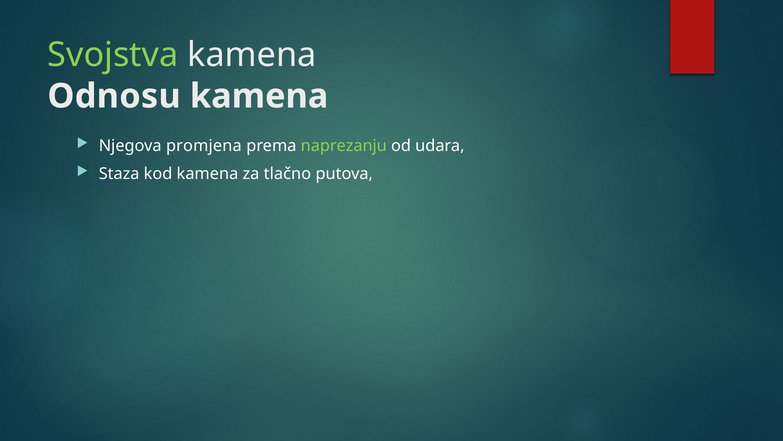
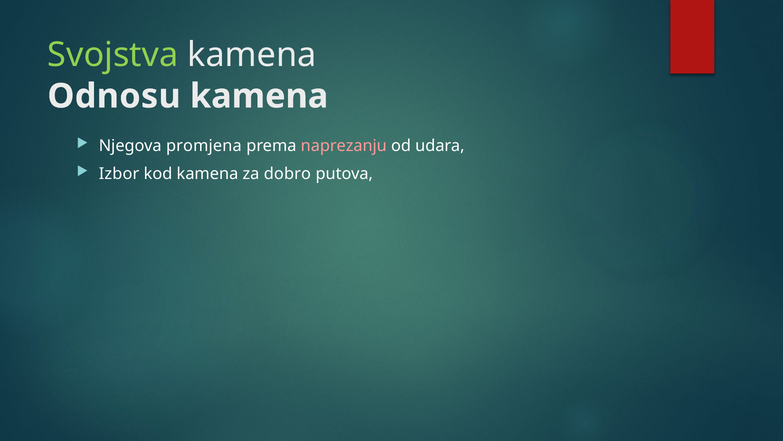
naprezanju colour: light green -> pink (344, 146)
Staza: Staza -> Izbor (119, 173)
tlačno: tlačno -> dobro (287, 173)
